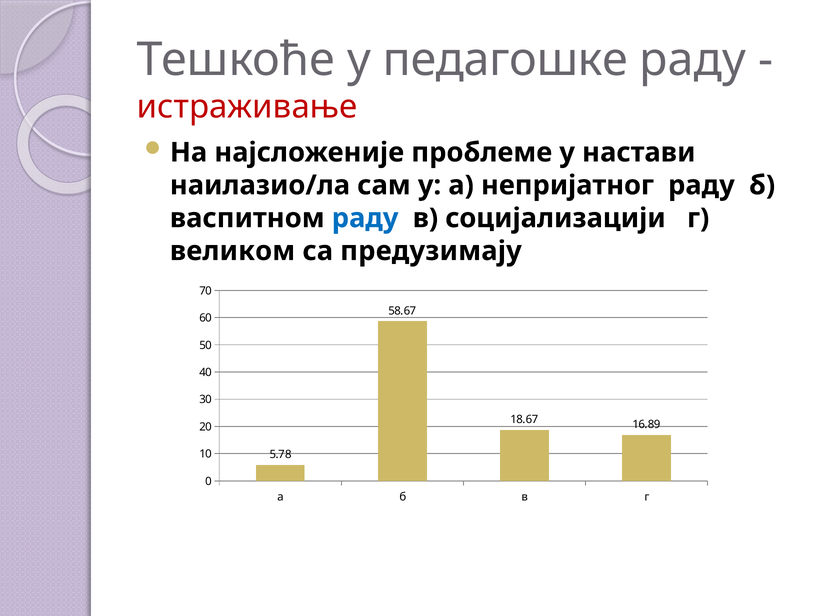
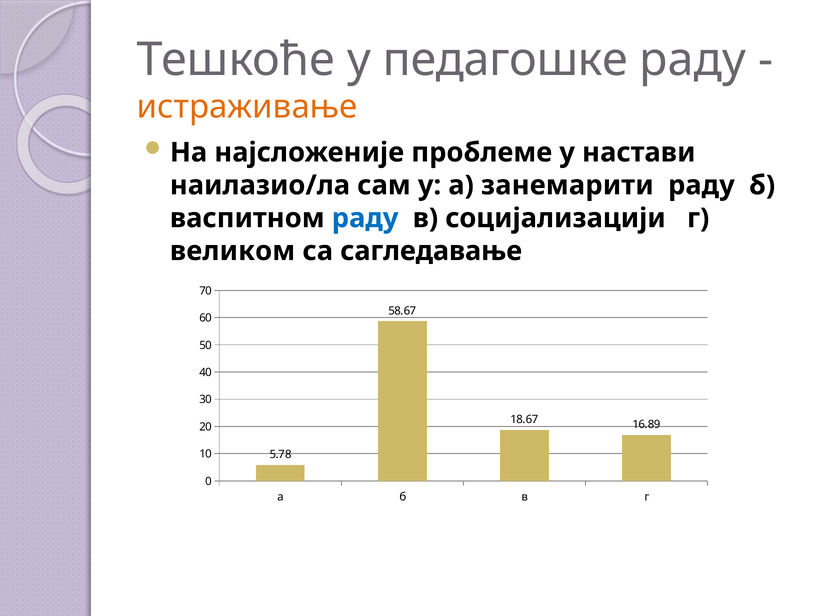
истраживање colour: red -> orange (247, 107)
непријатног: непријатног -> занемарити (567, 185)
предузимају: предузимају -> сагледавање (431, 251)
